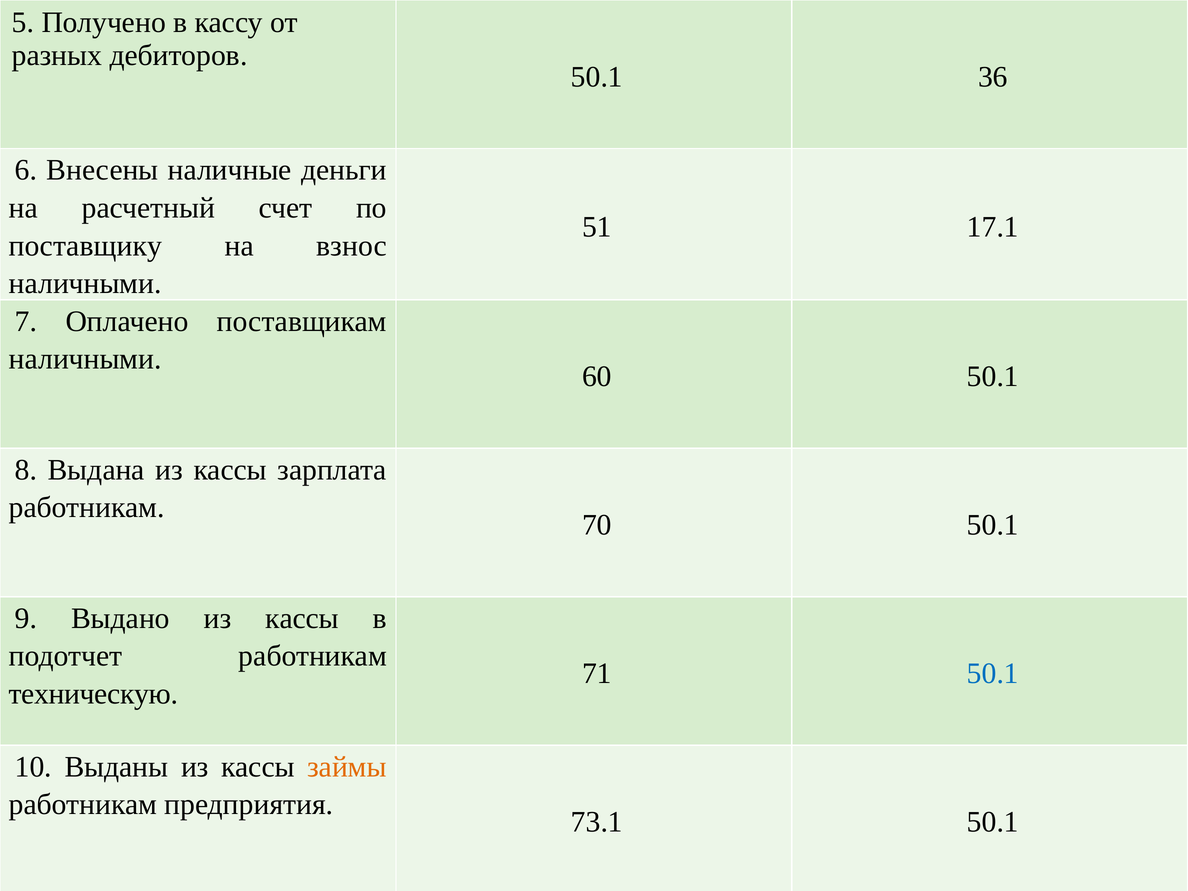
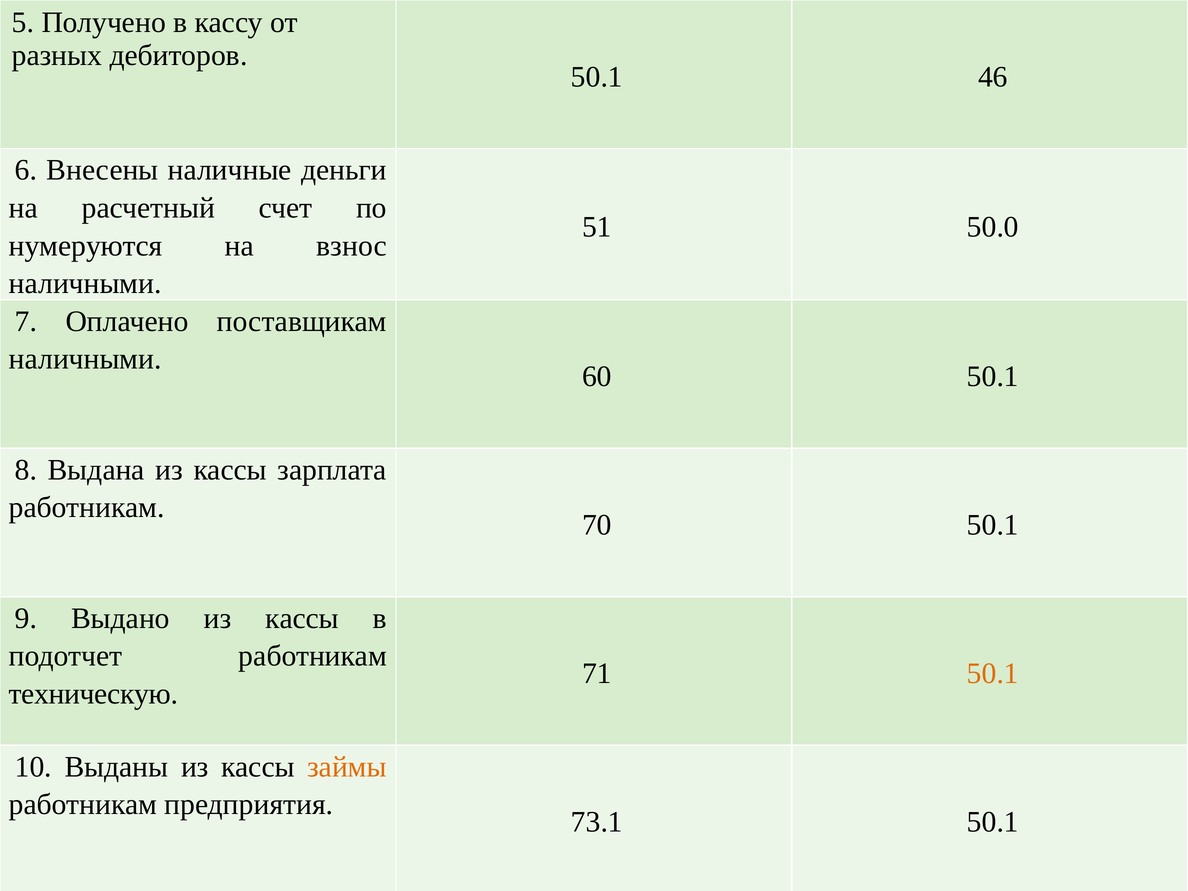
36: 36 -> 46 (993, 77)
17.1: 17.1 -> 50.0 (993, 227)
поставщику: поставщику -> нумеруются (86, 246)
50.1 colour: blue -> orange (993, 674)
